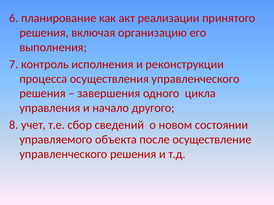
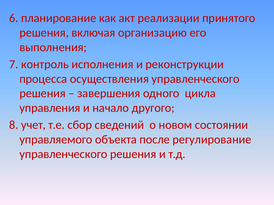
осуществление: осуществление -> регулирование (212, 140)
